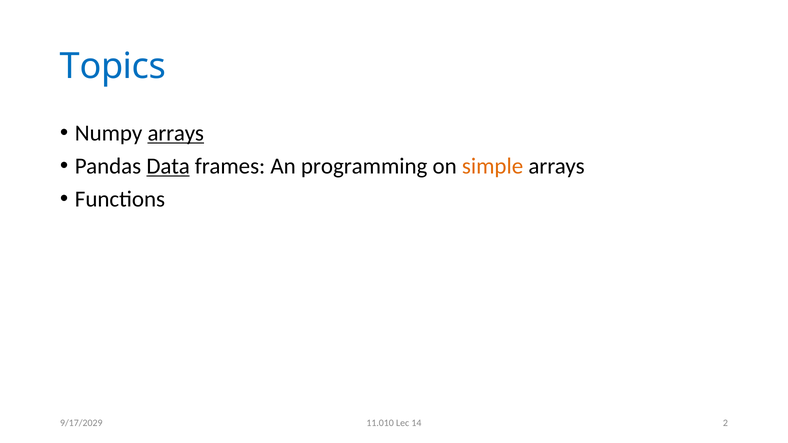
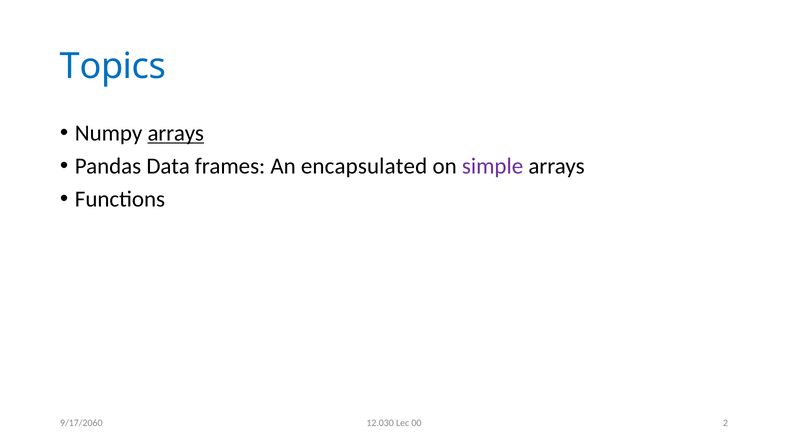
Data underline: present -> none (168, 166)
programming: programming -> encapsulated (364, 166)
simple colour: orange -> purple (493, 166)
11.010: 11.010 -> 12.030 (380, 423)
14: 14 -> 00 (416, 423)
9/17/2029: 9/17/2029 -> 9/17/2060 (81, 423)
